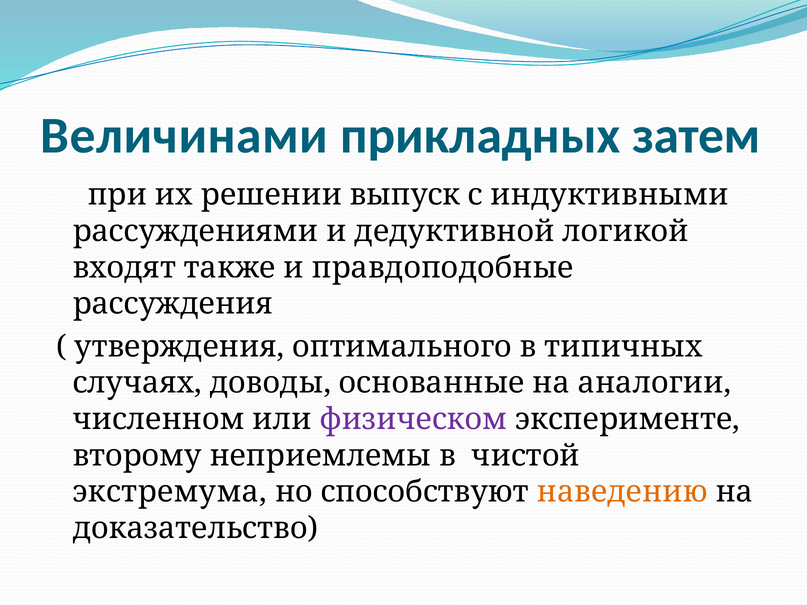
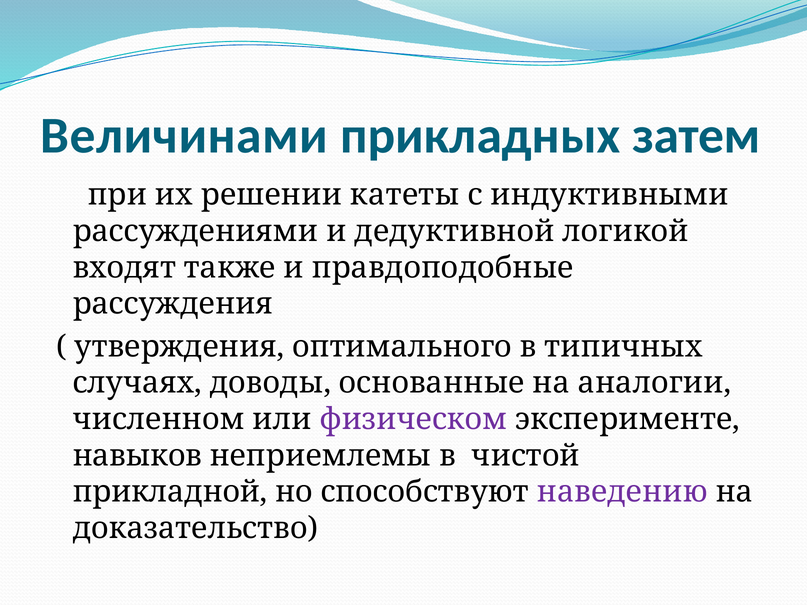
выпуск: выпуск -> катеты (405, 195)
второму: второму -> навыков (137, 456)
экстремума: экстремума -> прикладной (170, 492)
наведению colour: orange -> purple (622, 492)
